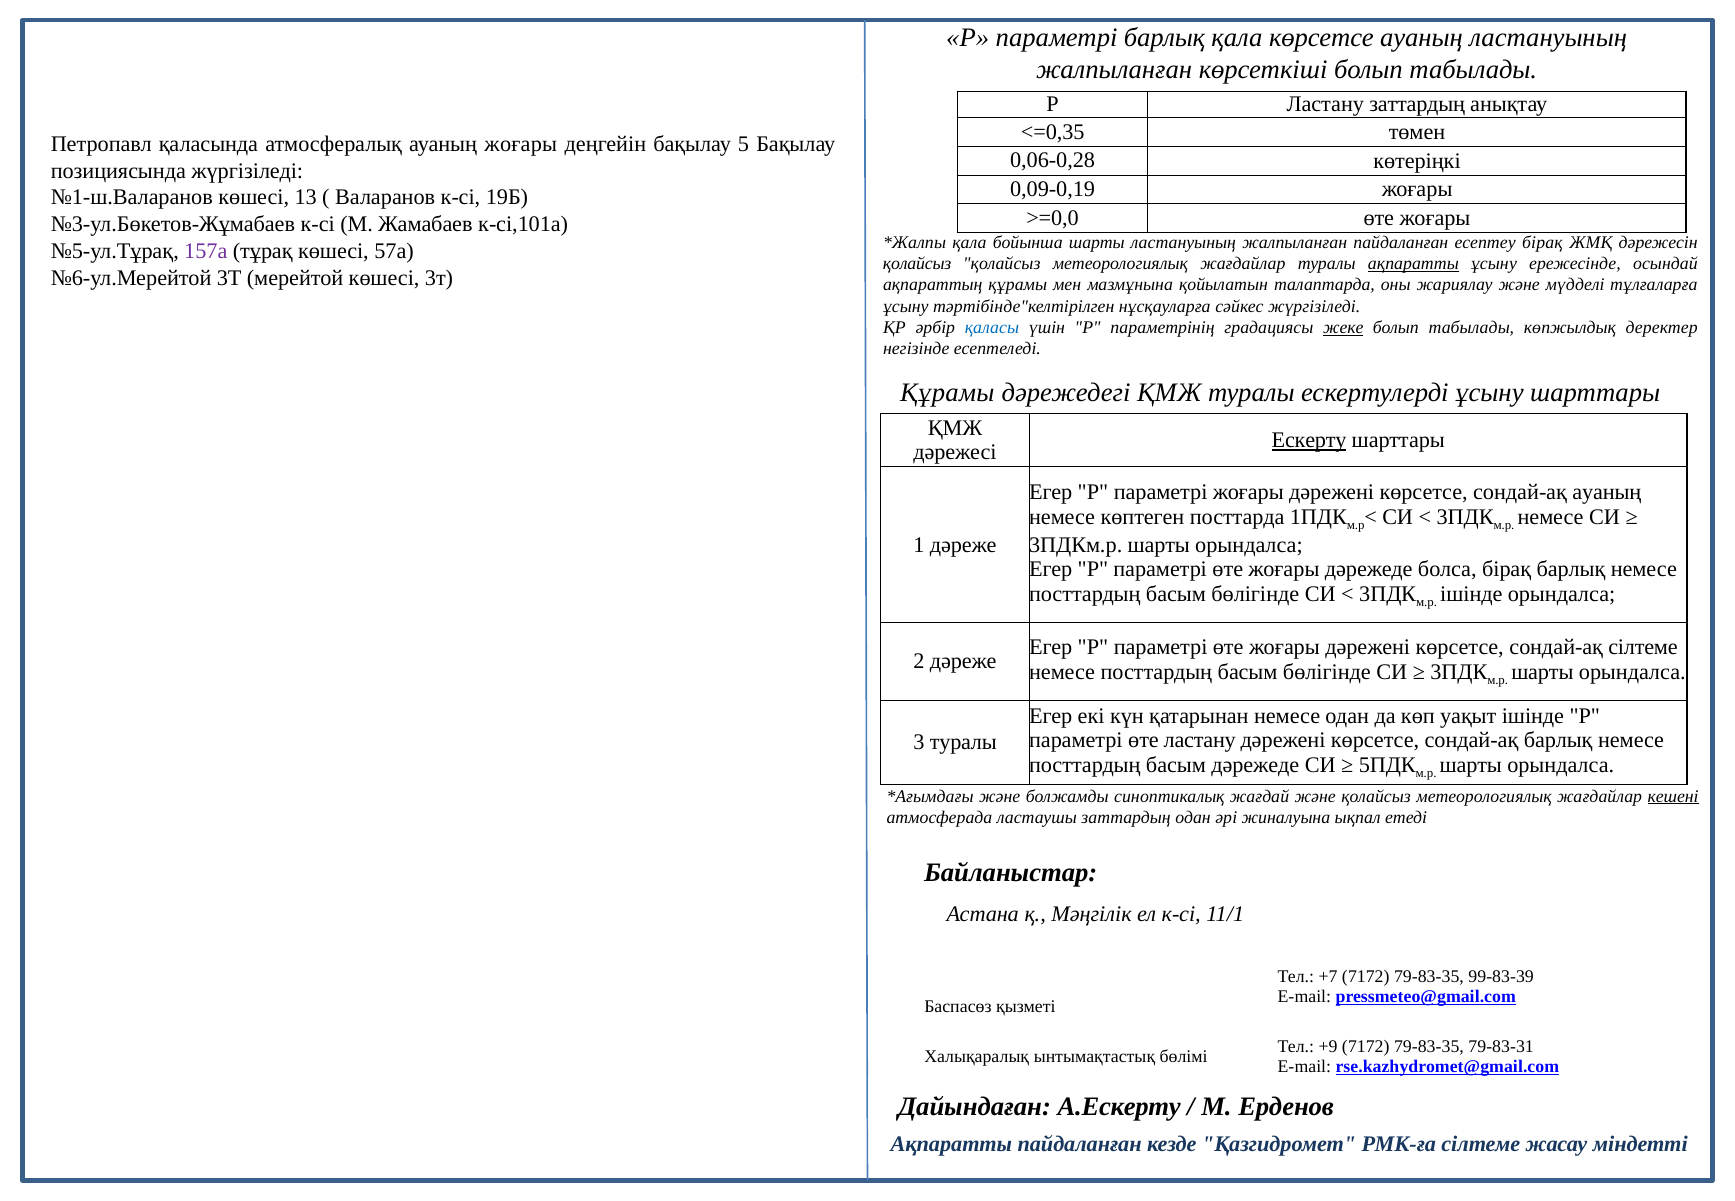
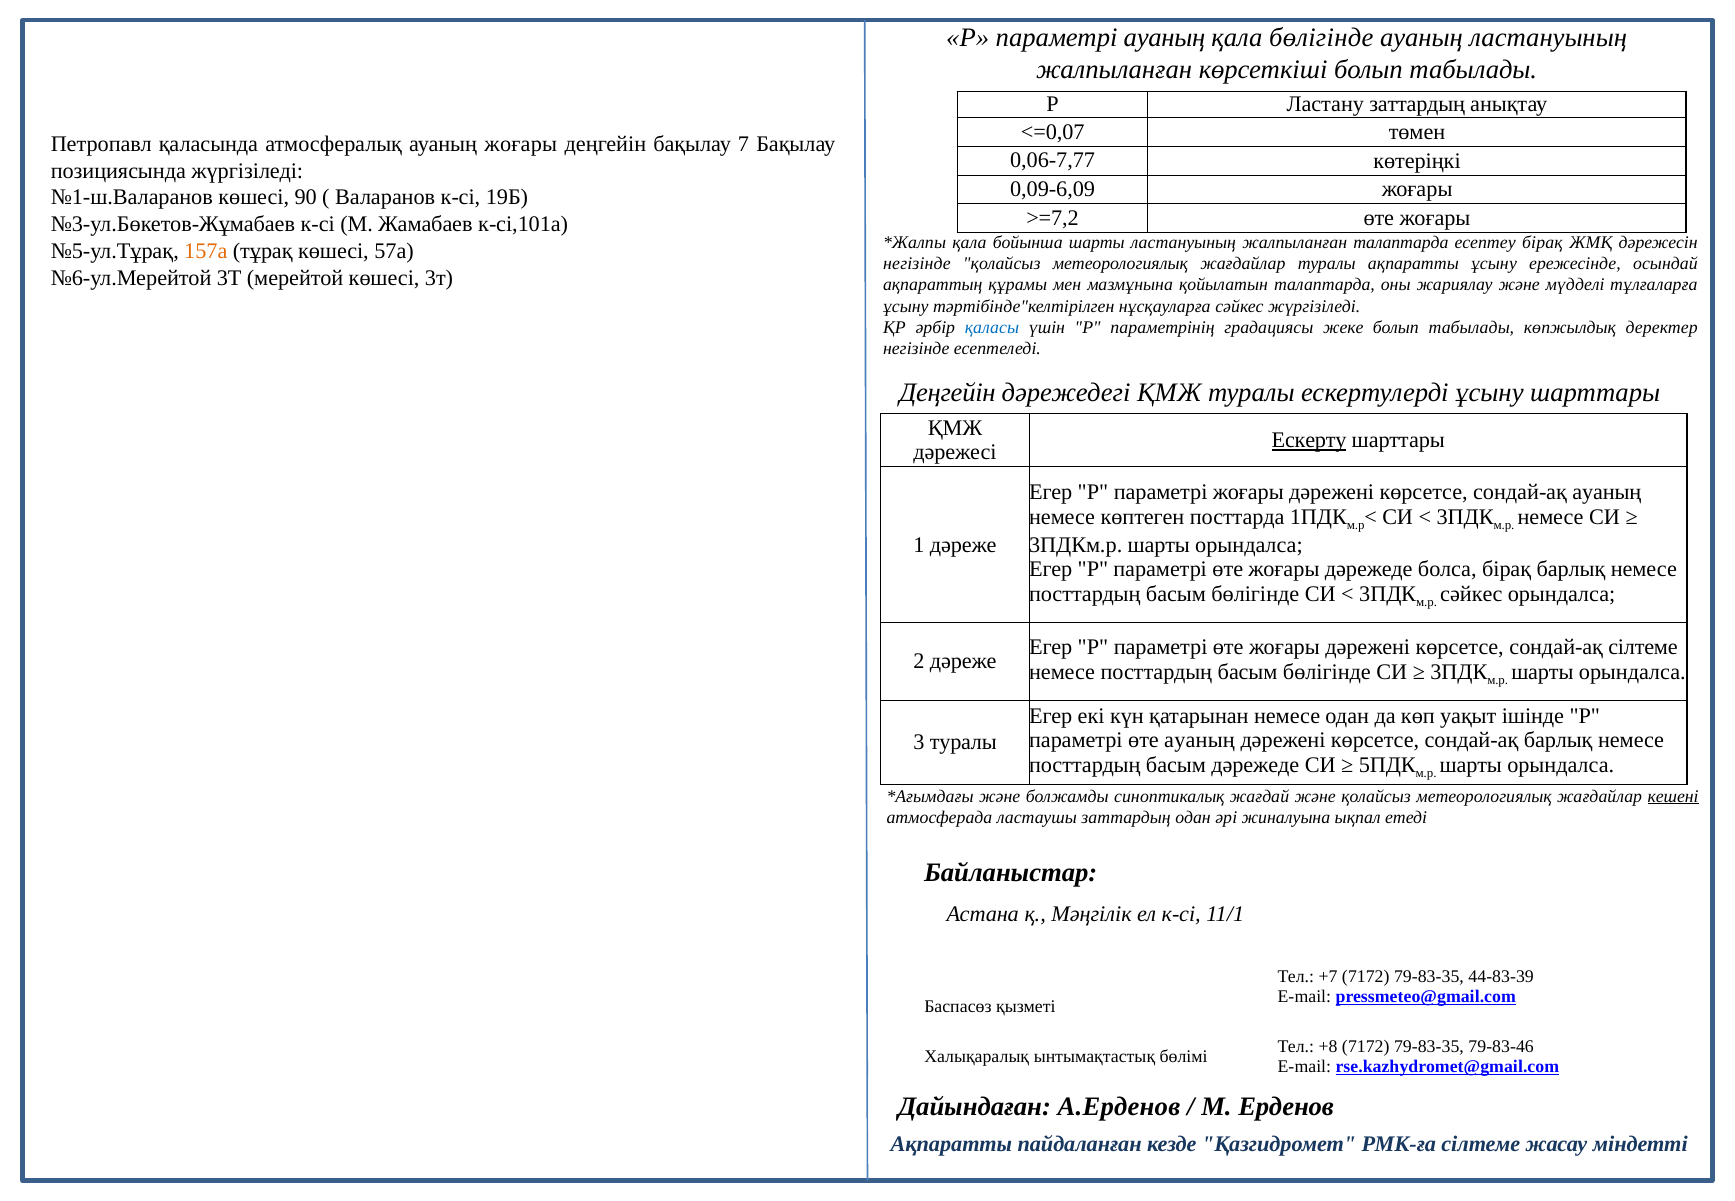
параметрі барлық: барлық -> ауаның (1165, 37)
қала көрсетсе: көрсетсе -> бөлігінде (1321, 37)
<=0,35: <=0,35 -> <=0,07 (1053, 132)
5: 5 -> 7 (744, 144)
0,06-0,28: 0,06-0,28 -> 0,06-7,77 (1053, 161)
0,09-0,19: 0,09-0,19 -> 0,09-6,09 (1053, 189)
13: 13 -> 90 (306, 198)
>=0,0: >=0,0 -> >=7,2 (1053, 218)
жалпыланған пайдаланған: пайдаланған -> талаптарда (1401, 242)
157а colour: purple -> orange (206, 251)
қолайсыз: қолайсыз -> негізінде (917, 264)
ақпаратты underline: present -> none (1413, 264)
жеке underline: present -> none (1343, 328)
Құрамы: Құрамы -> Деңгейін (948, 393)
ішінде: ішінде -> сәйкес (1471, 594)
өте ластану: ластану -> ауаның (1200, 741)
99-83-39: 99-83-39 -> 44-83-39 (1501, 977)
+9: +9 -> +8 (1328, 1047)
79-83-31: 79-83-31 -> 79-83-46 (1501, 1047)
А.Ескерту: А.Ескерту -> А.Ерденов (1119, 1107)
